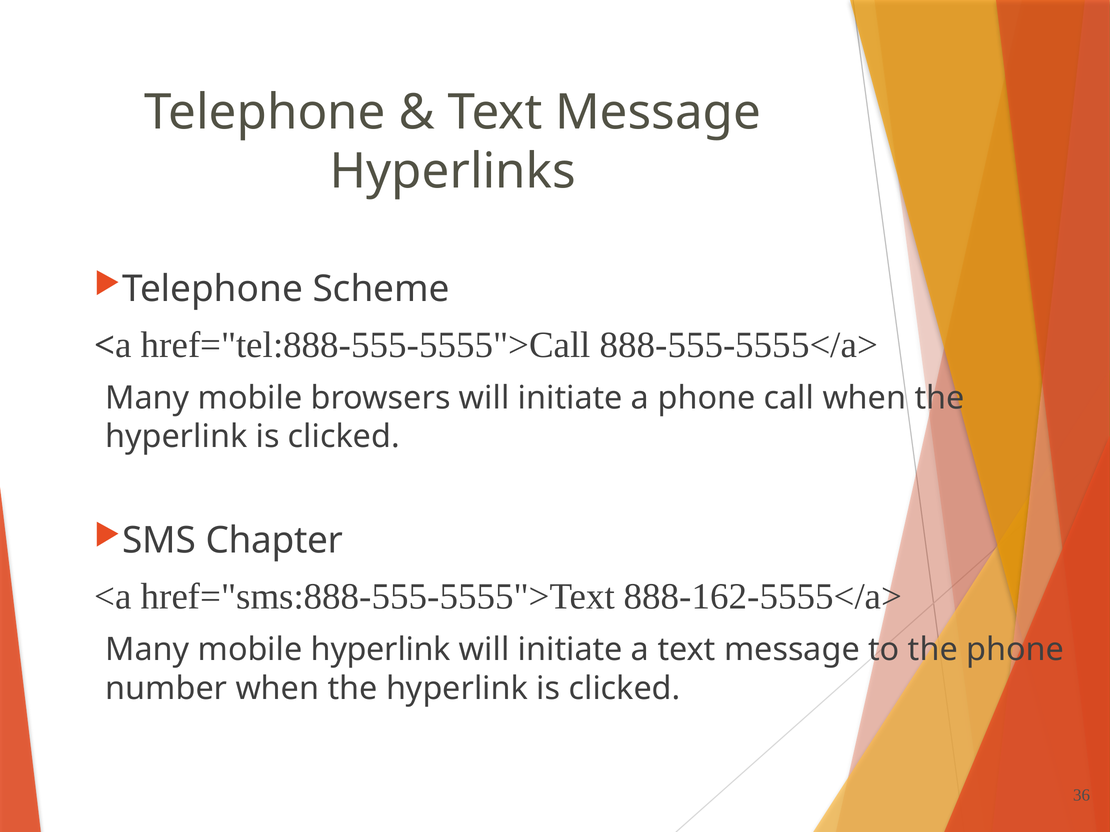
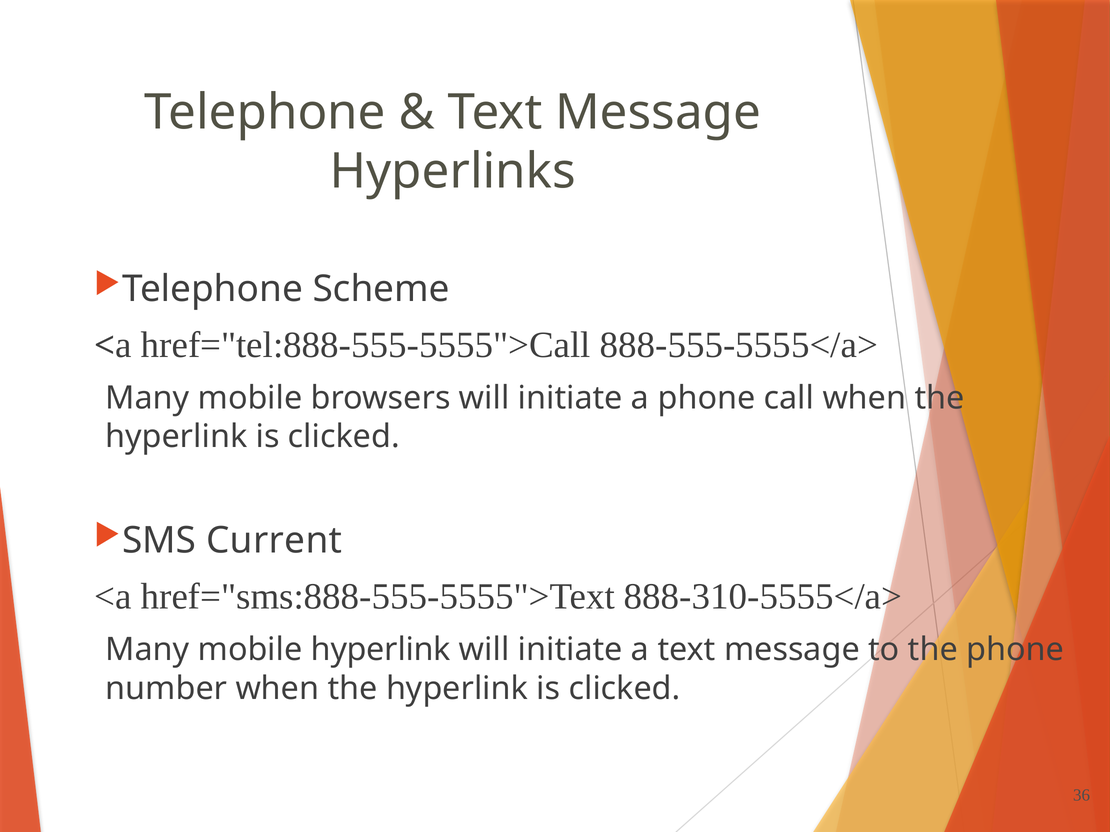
Chapter: Chapter -> Current (274, 541)
888-162-5555</a>: 888-162-5555</a> -> 888-310-5555</a> (763, 597)
